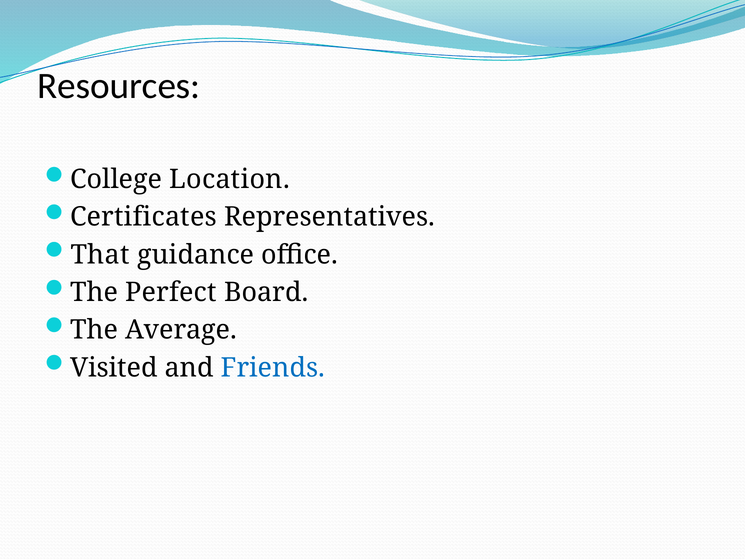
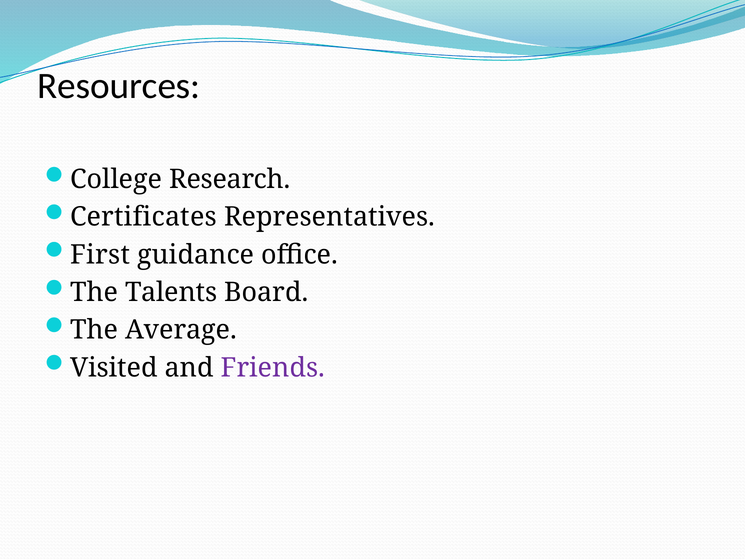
Location: Location -> Research (230, 179)
That: That -> First (100, 255)
Perfect: Perfect -> Talents (171, 292)
Friends colour: blue -> purple (273, 368)
